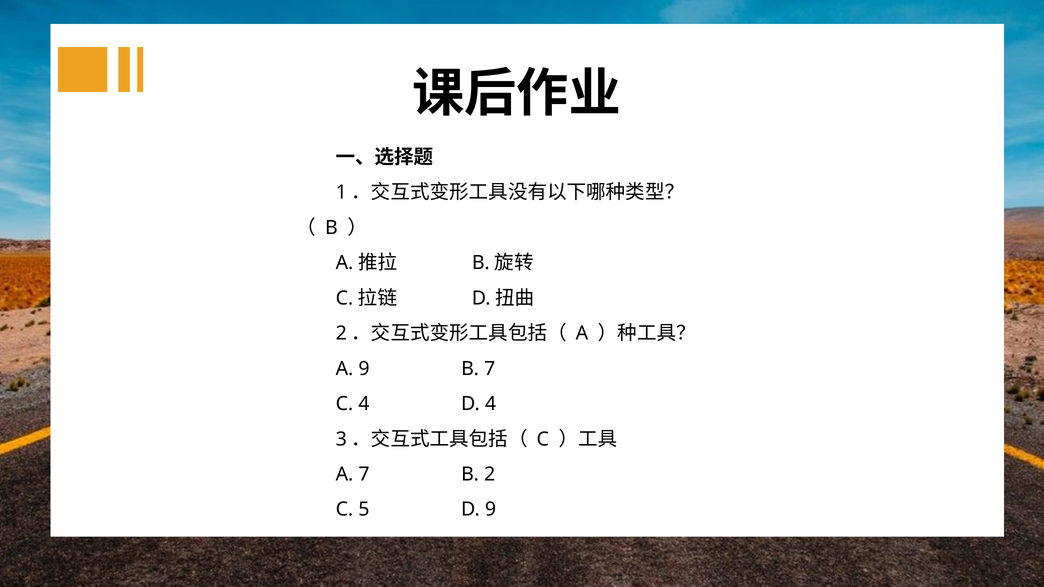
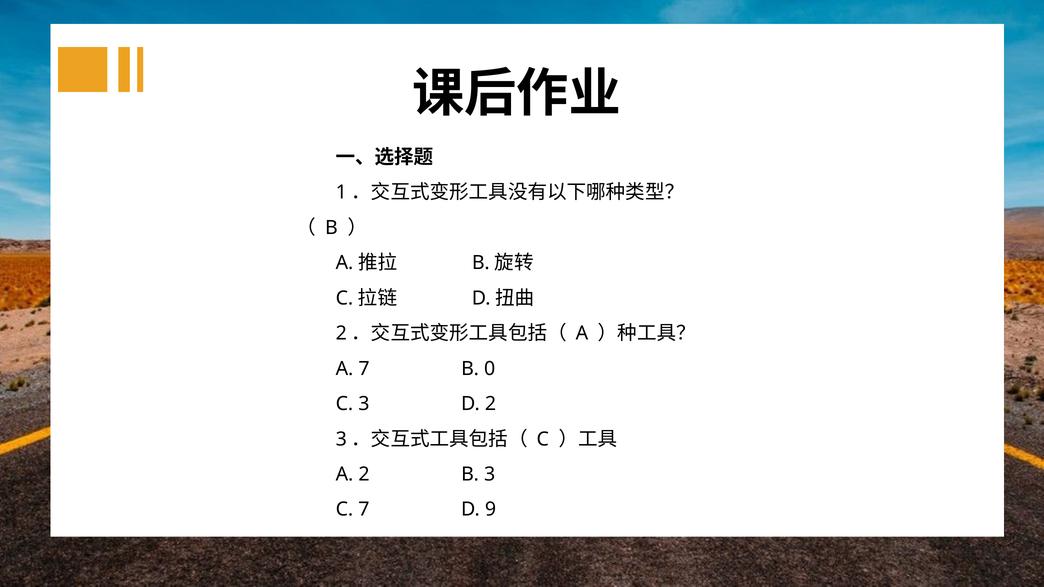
A 9: 9 -> 7 (364, 369)
B 7: 7 -> 0 (490, 369)
C 4: 4 -> 3 (364, 404)
D 4: 4 -> 2 (490, 404)
A 7: 7 -> 2 (364, 474)
B 2: 2 -> 3 (490, 474)
C 5: 5 -> 7 (364, 510)
